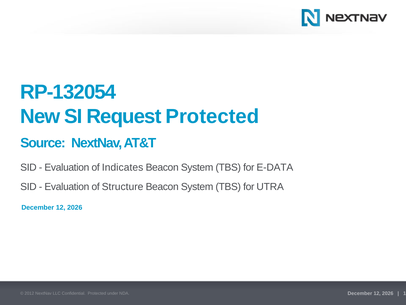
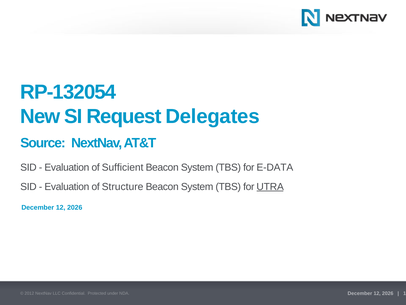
Request Protected: Protected -> Delegates (213, 116)
Indicates: Indicates -> Sufficient (123, 167)
UTRA underline: none -> present (270, 186)
